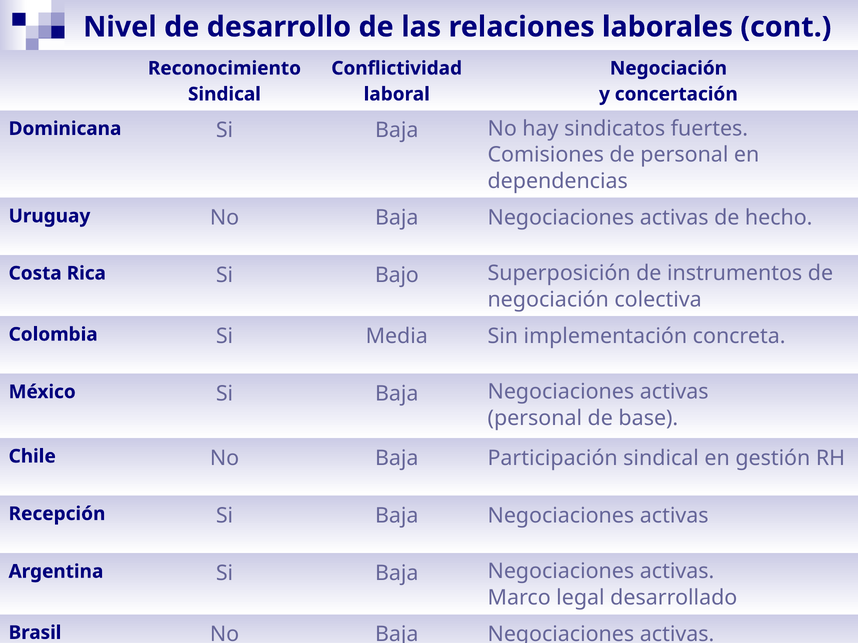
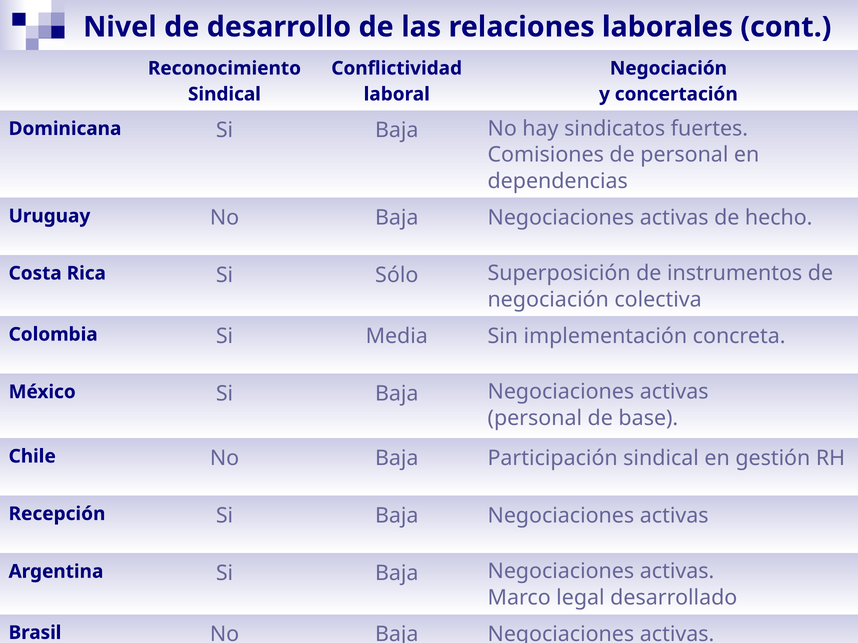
Bajo: Bajo -> Sólo (397, 275)
